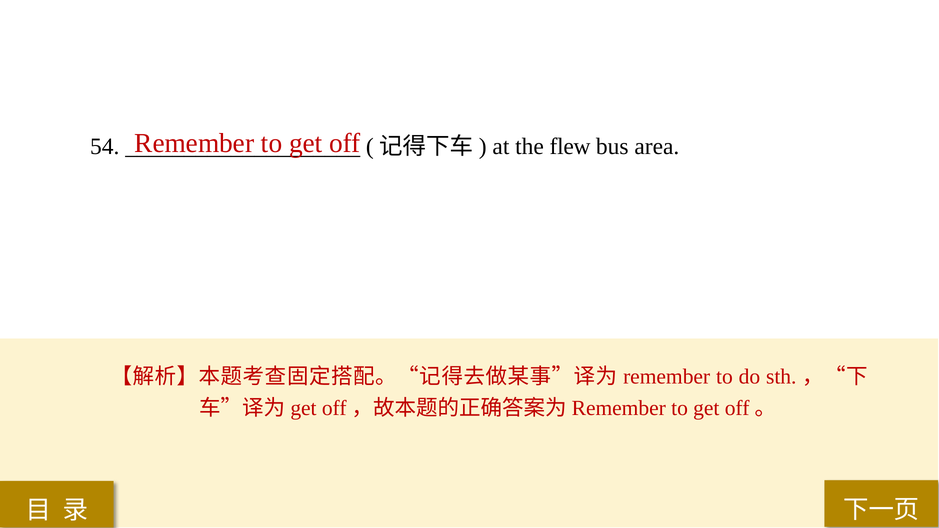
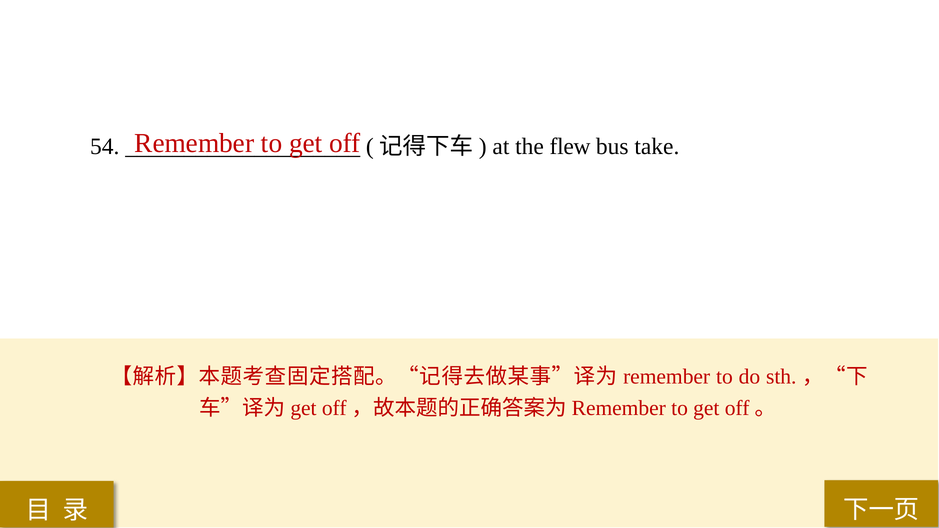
area: area -> take (657, 146)
